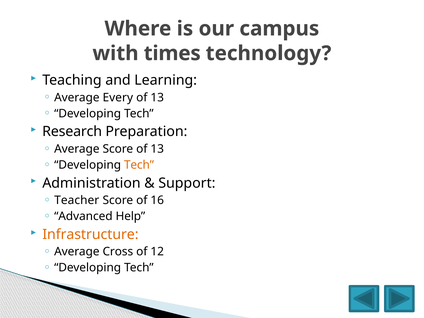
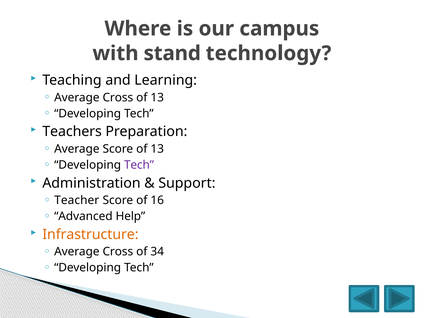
times: times -> stand (172, 53)
Every: Every -> Cross (118, 98)
Research: Research -> Teachers (72, 132)
Tech colour: orange -> purple (139, 165)
12: 12 -> 34 (157, 252)
